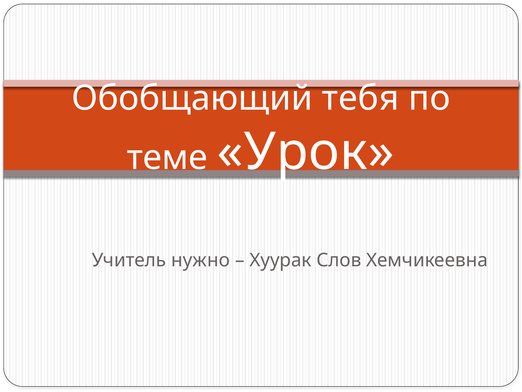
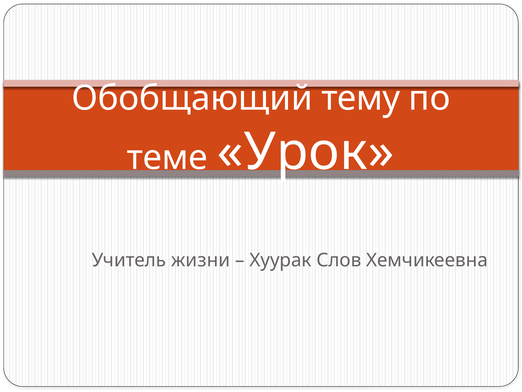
тебя: тебя -> тему (361, 98)
нужно: нужно -> жизни (201, 260)
